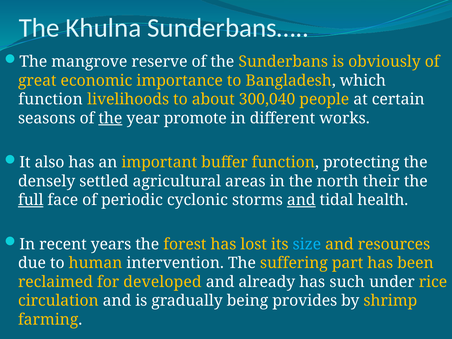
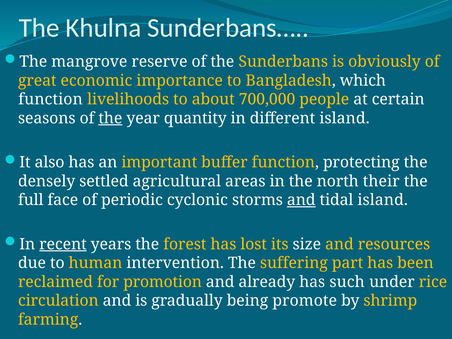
300,040: 300,040 -> 700,000 (267, 99)
promote: promote -> quantity (195, 118)
different works: works -> island (344, 118)
full underline: present -> none (31, 200)
tidal health: health -> island (383, 200)
recent underline: none -> present (63, 244)
size colour: light blue -> white (307, 244)
developed: developed -> promotion (163, 282)
provides: provides -> promote (305, 301)
